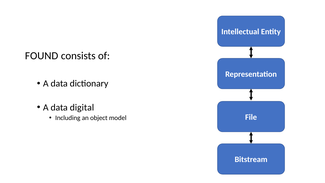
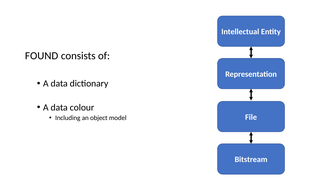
digital: digital -> colour (82, 107)
